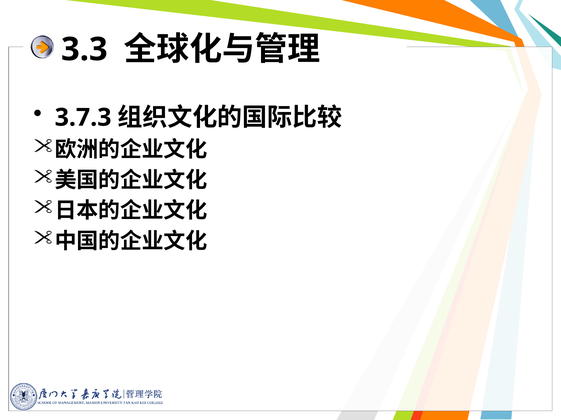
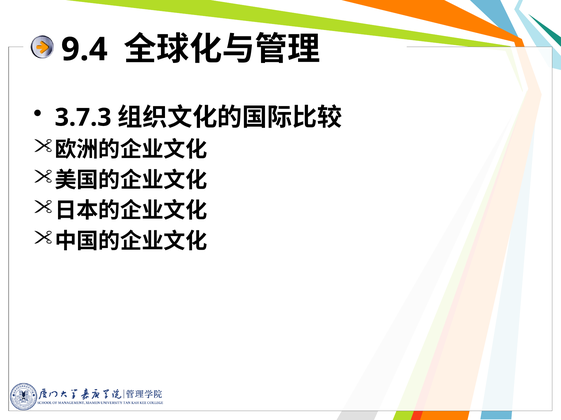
3.3: 3.3 -> 9.4 (84, 50)
